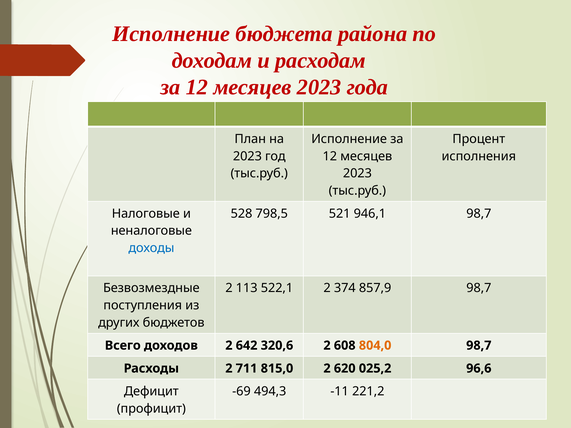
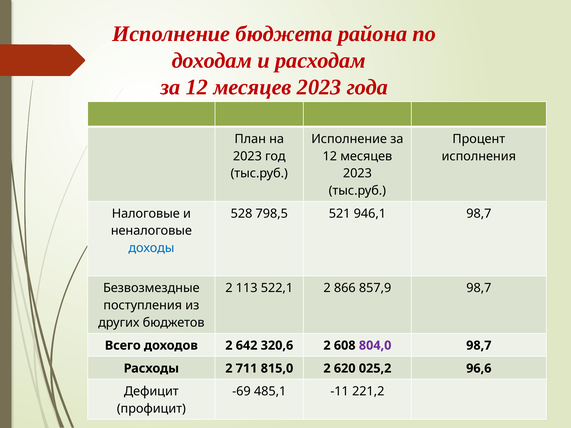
374: 374 -> 866 (345, 288)
804,0 colour: orange -> purple (375, 346)
494,3: 494,3 -> 485,1 (270, 392)
